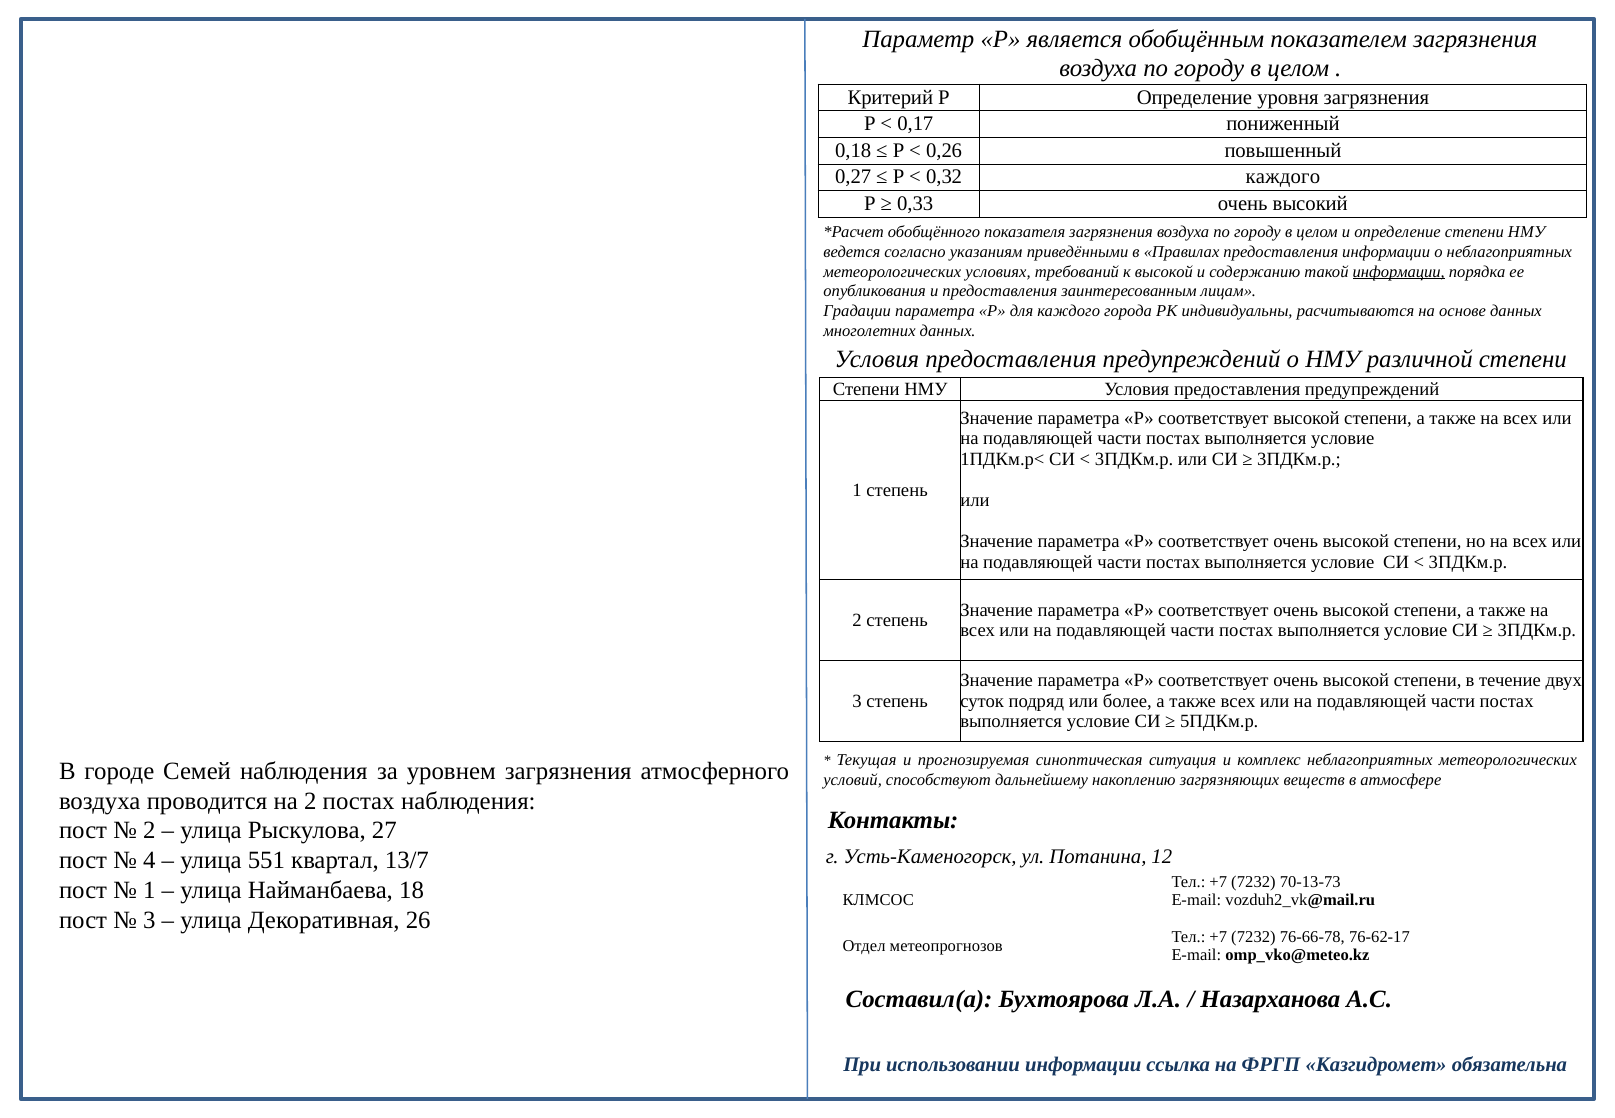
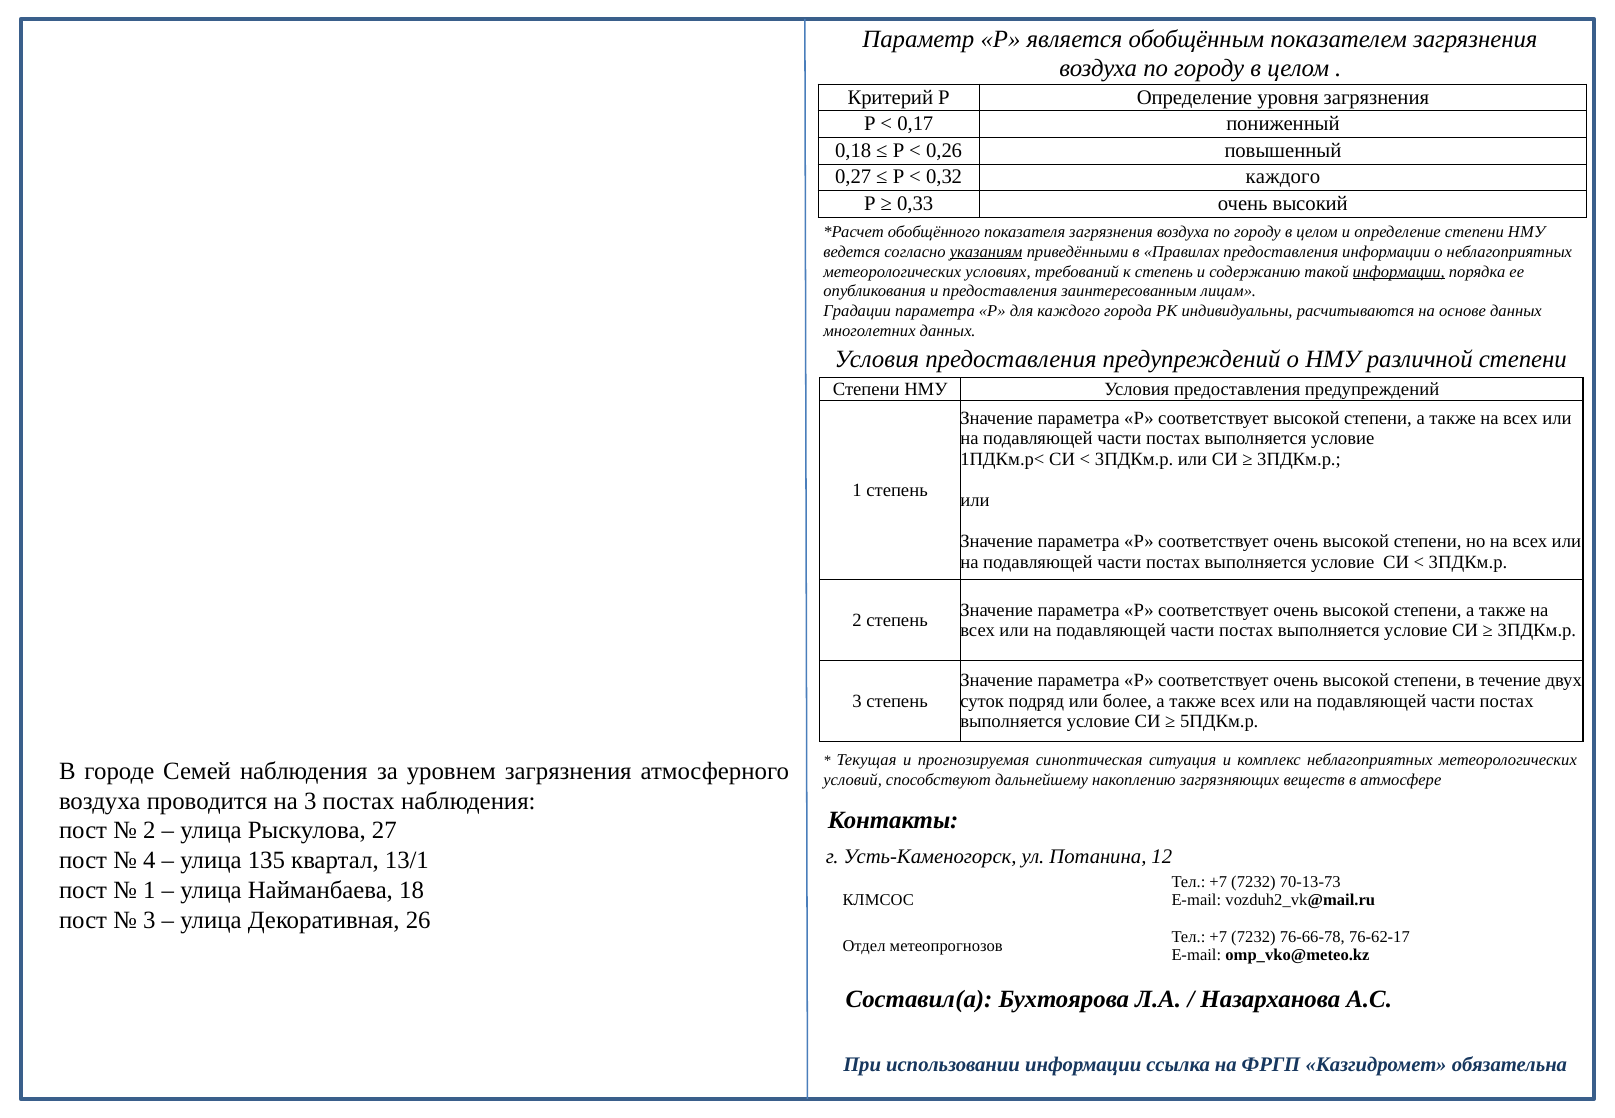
указаниям underline: none -> present (986, 252)
к высокой: высокой -> степень (1164, 272)
на 2: 2 -> 3 (310, 801)
551: 551 -> 135 (266, 860)
13/7: 13/7 -> 13/1 (407, 860)
